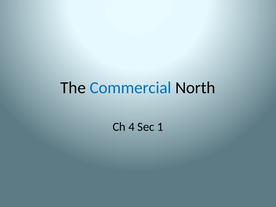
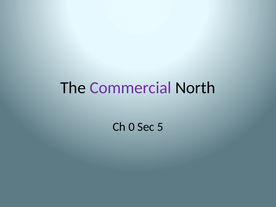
Commercial colour: blue -> purple (131, 88)
4: 4 -> 0 (132, 127)
1: 1 -> 5 (160, 127)
